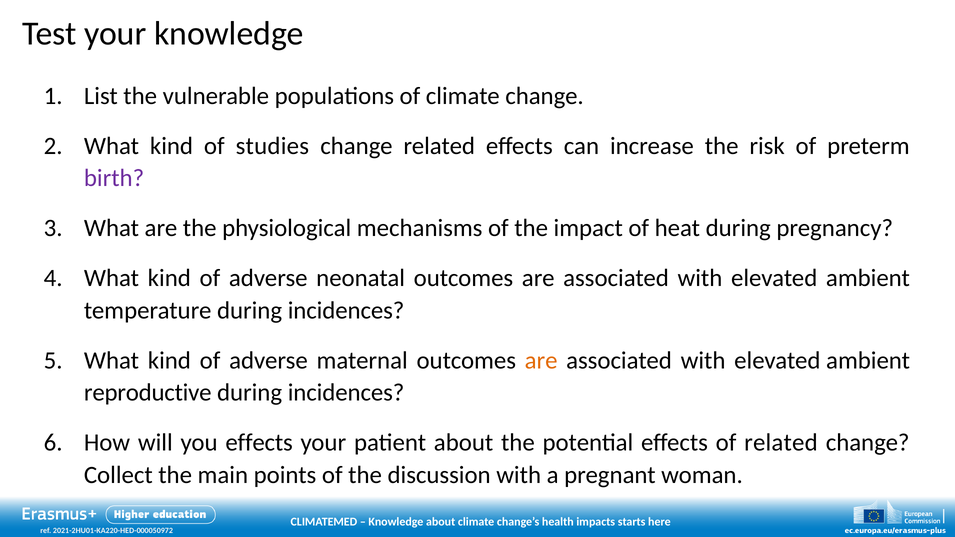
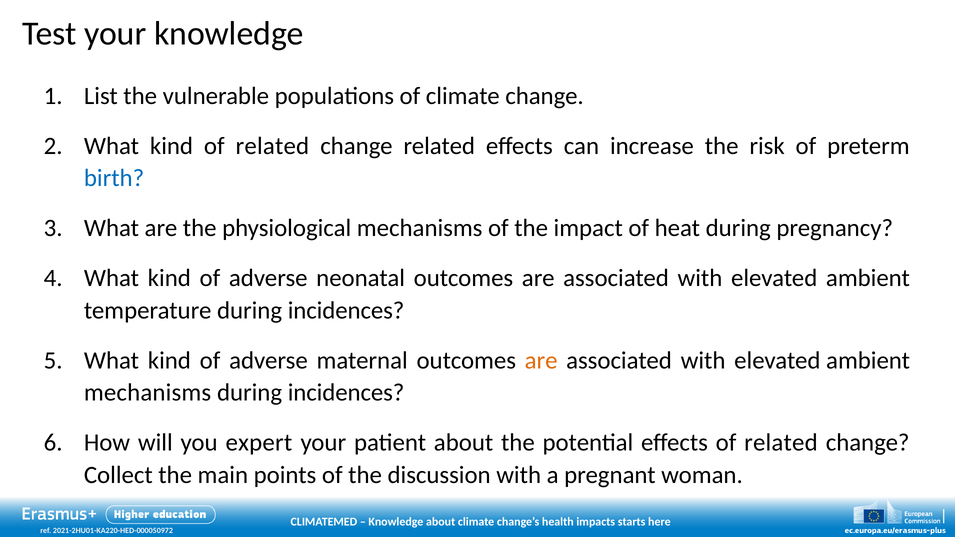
kind of studies: studies -> related (272, 146)
birth colour: purple -> blue (114, 178)
reproductive: reproductive -> mechanisms (148, 393)
you effects: effects -> expert (259, 443)
